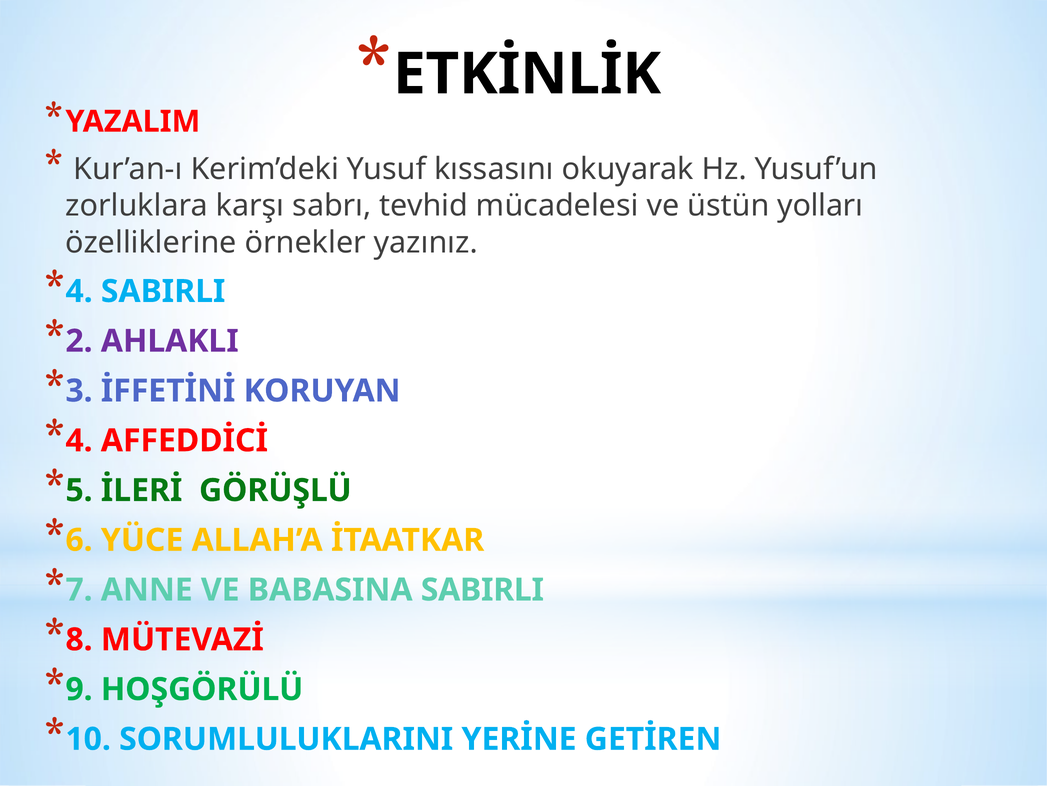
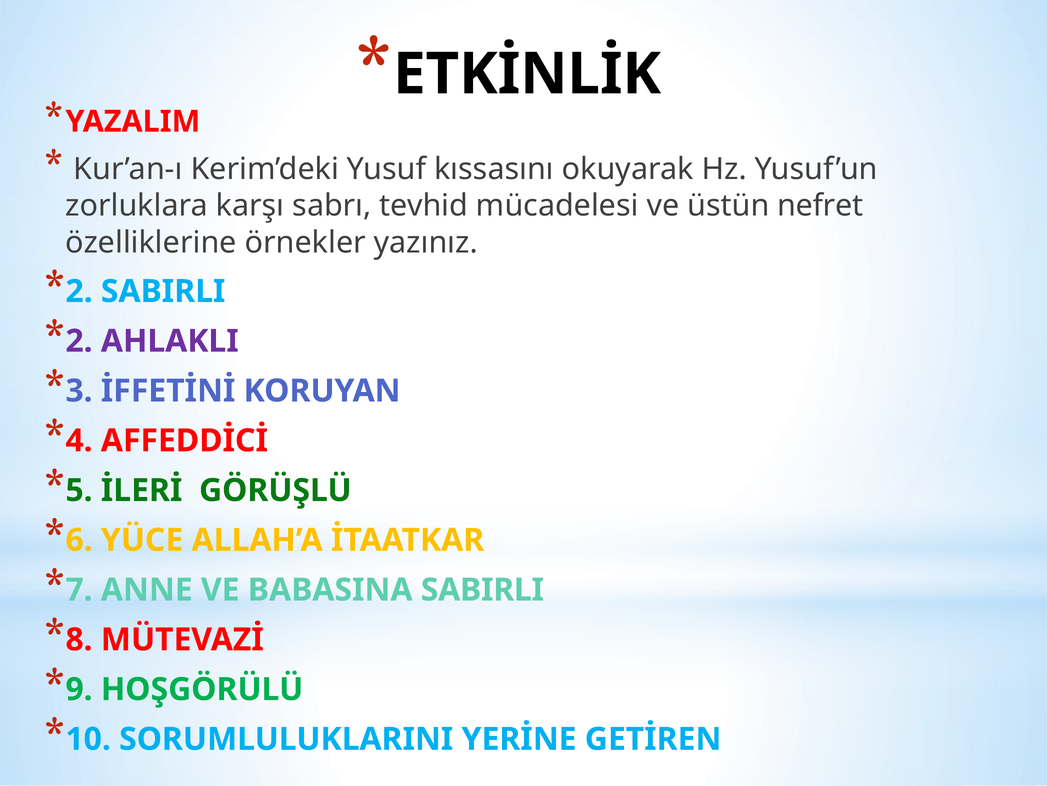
yolları: yolları -> nefret (820, 206)
4: 4 -> 2 (79, 291)
